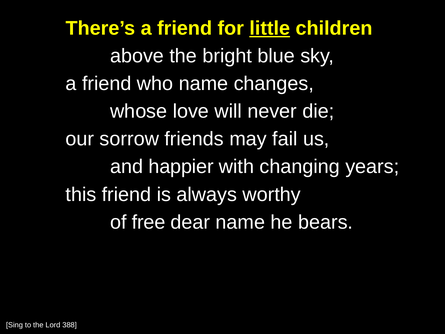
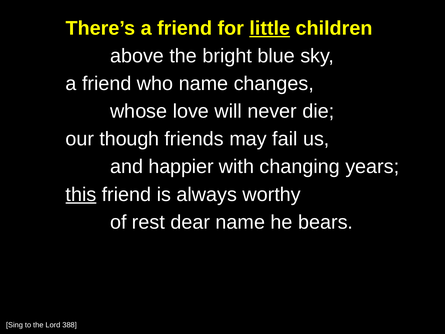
sorrow: sorrow -> though (129, 139)
this underline: none -> present (81, 194)
free: free -> rest (149, 222)
